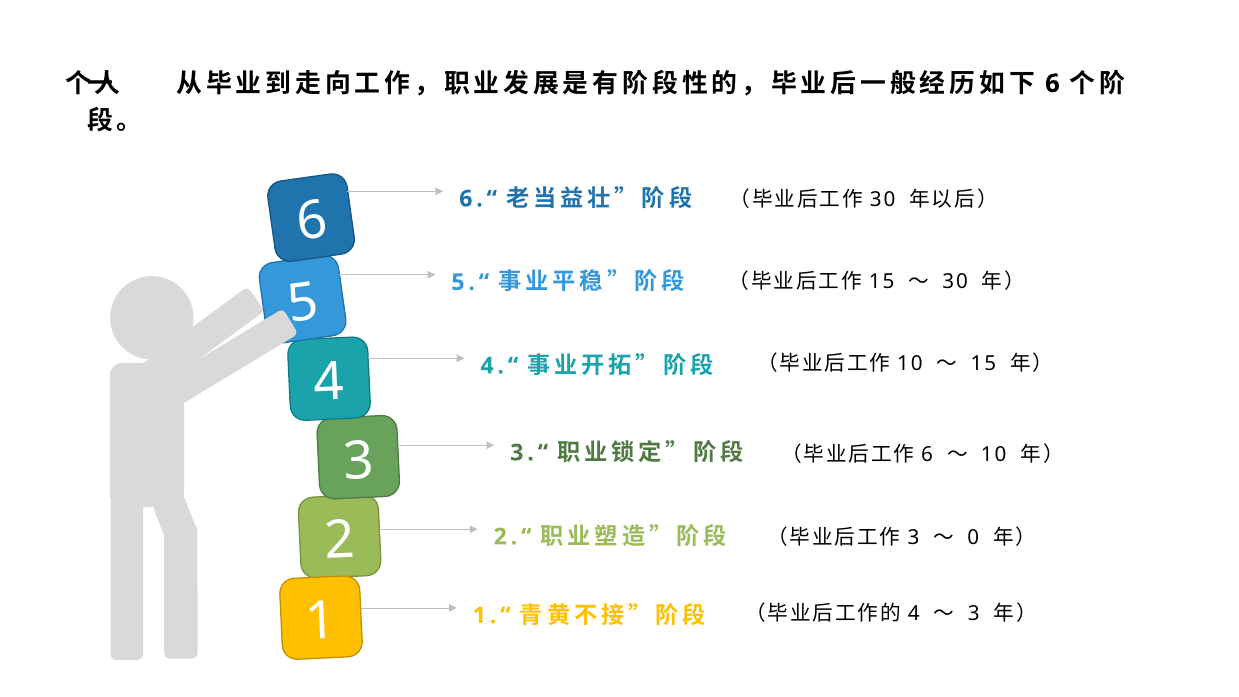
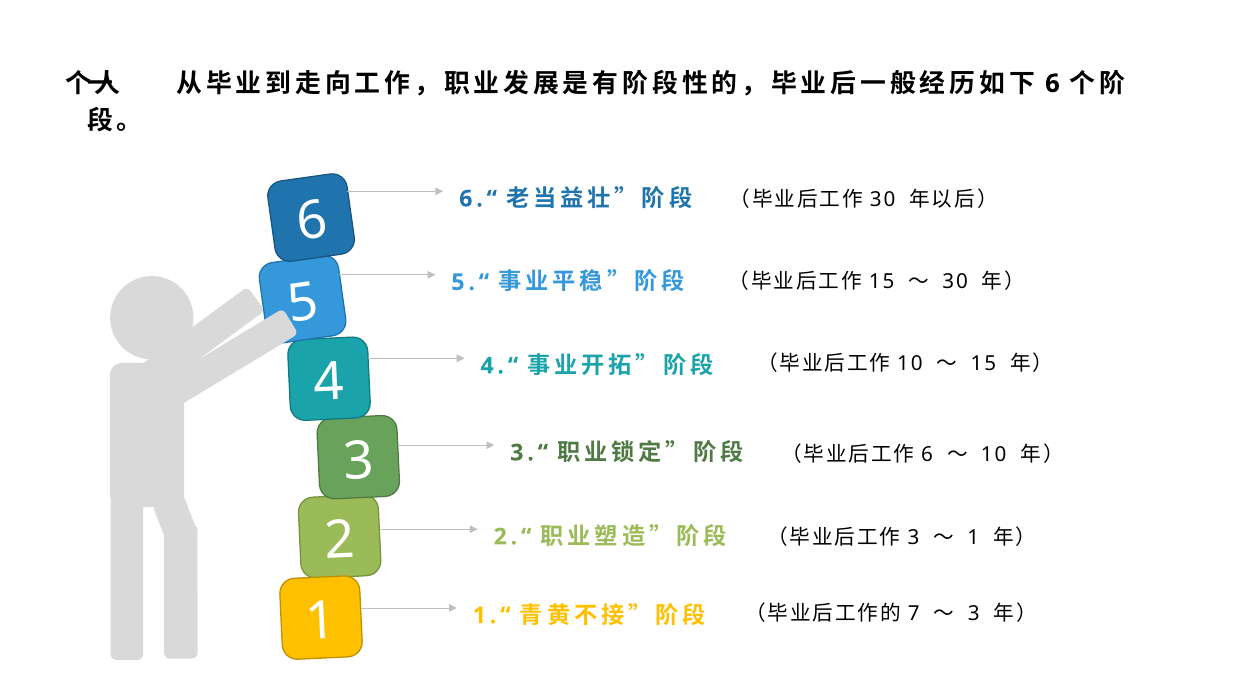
0: 0 -> 1 (973, 538)
4: 4 -> 7 (914, 614)
